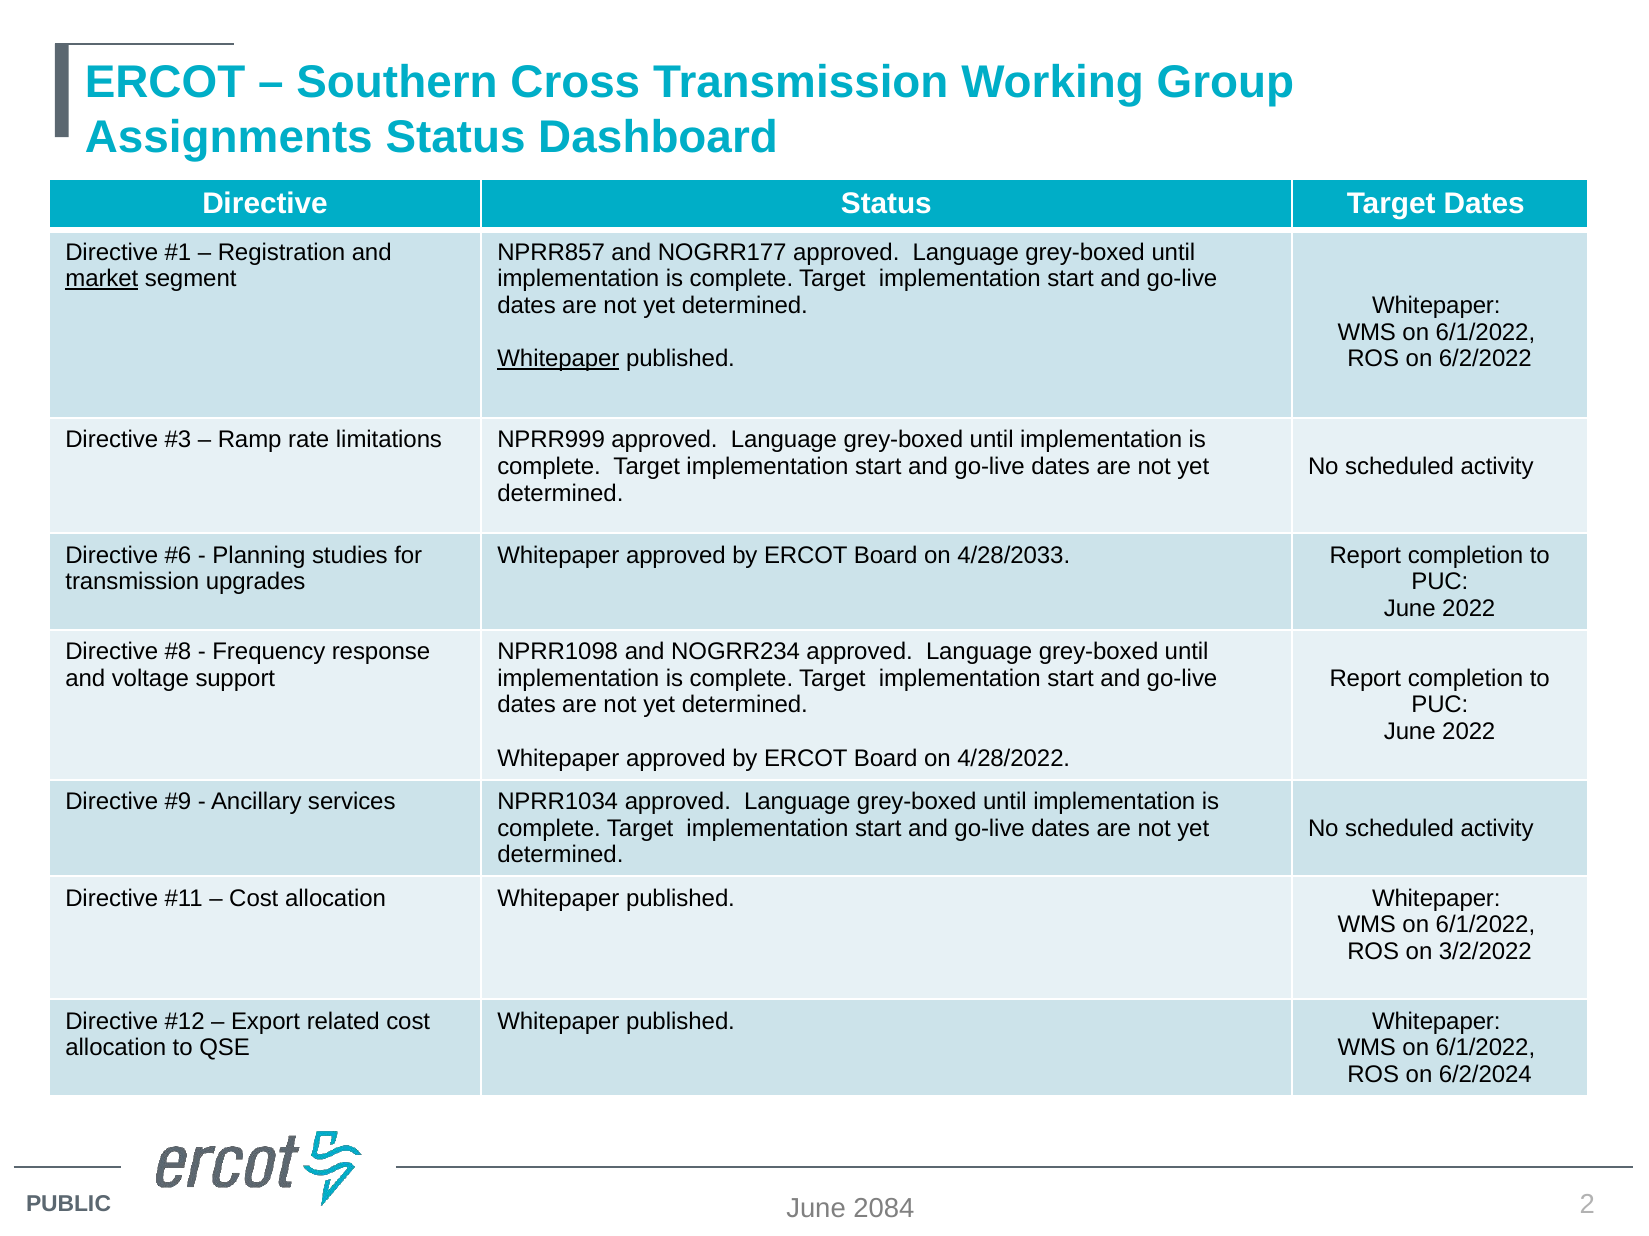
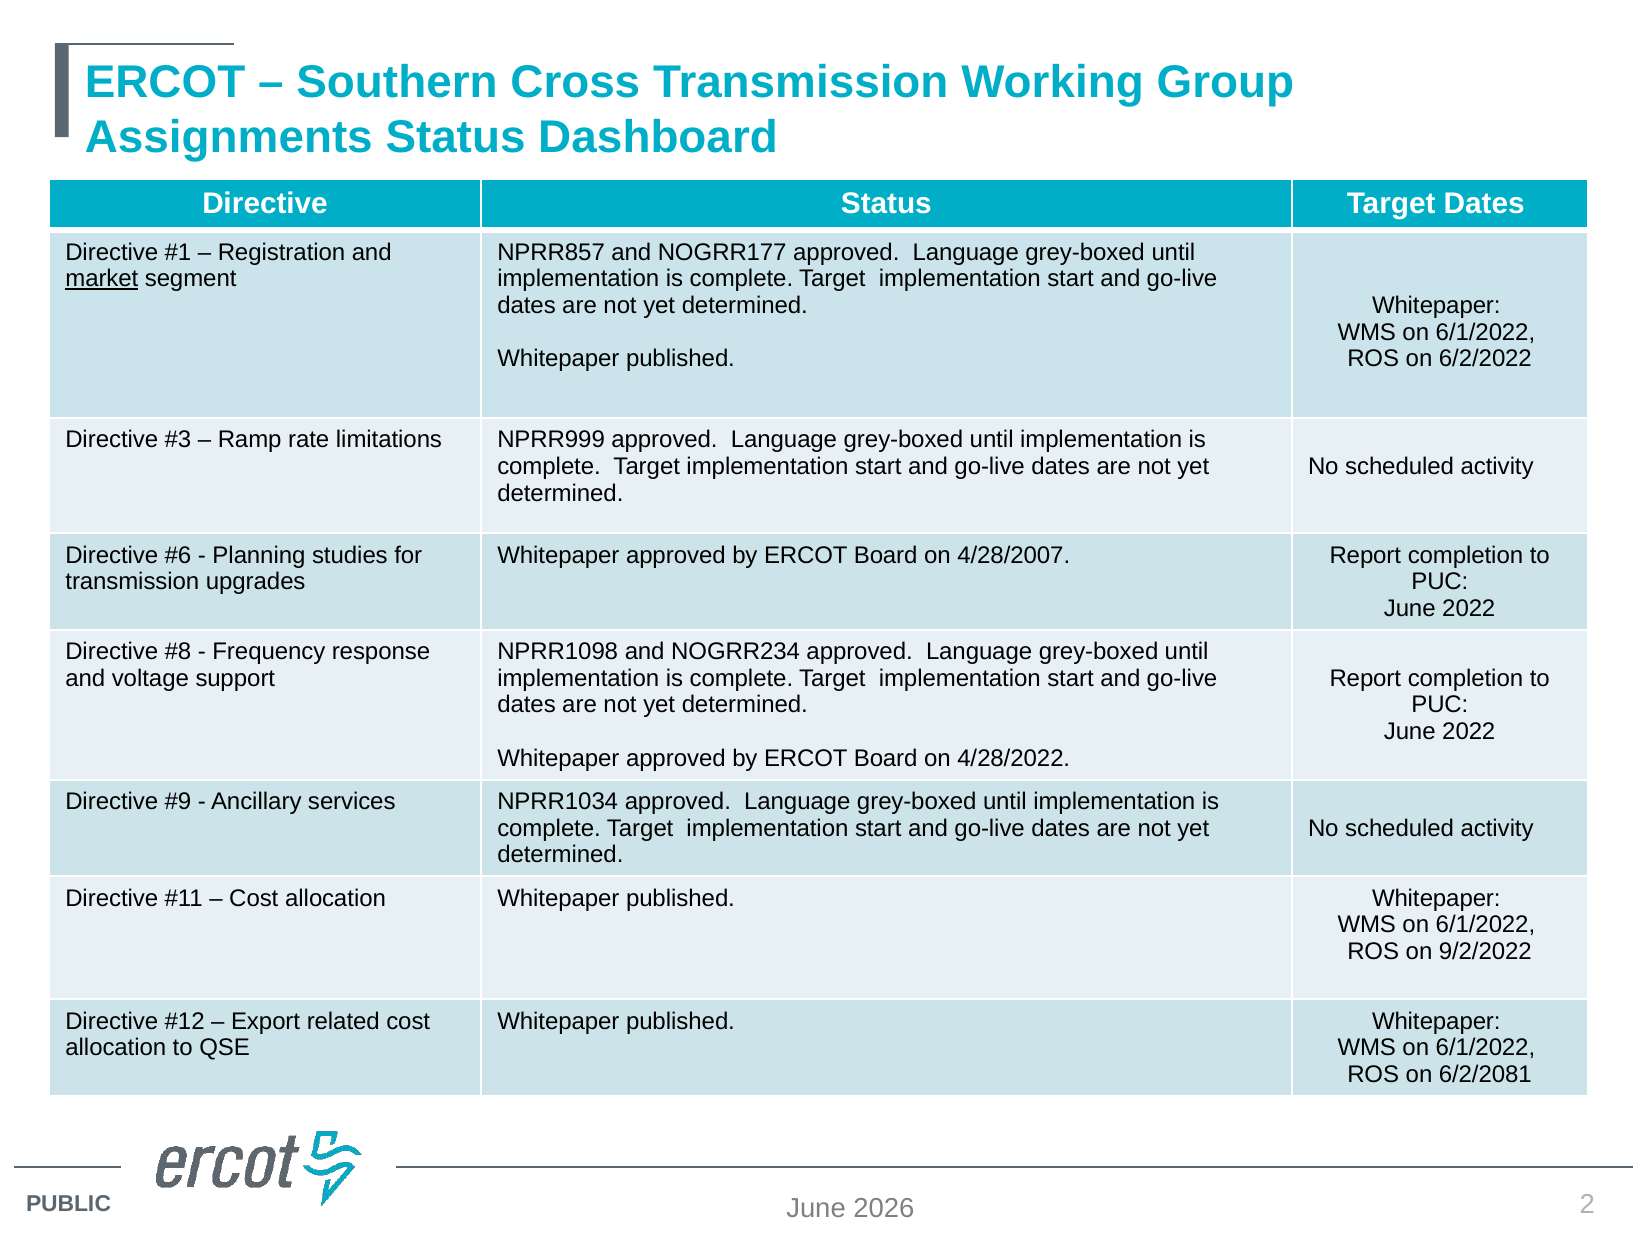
Whitepaper underline: present -> none (558, 359)
4/28/2033: 4/28/2033 -> 4/28/2007 (1014, 556)
3/2/2022: 3/2/2022 -> 9/2/2022 (1485, 952)
6/2/2024: 6/2/2024 -> 6/2/2081 (1485, 1075)
2084: 2084 -> 2026 (884, 1210)
